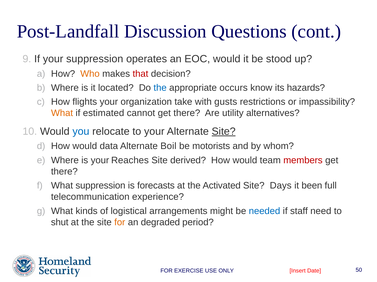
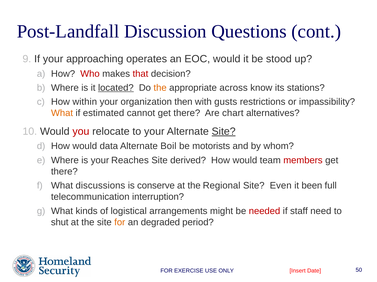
your suppression: suppression -> approaching (95, 59)
Who colour: orange -> red (90, 74)
located underline: none -> present (116, 88)
the colour: blue -> orange (160, 88)
occurs: occurs -> across (234, 88)
hazards: hazards -> stations (306, 88)
flights: flights -> within (85, 102)
take: take -> then (183, 102)
utility: utility -> chart (233, 113)
you colour: blue -> red (81, 132)
What suppression: suppression -> discussions (100, 186)
forecasts: forecasts -> conserve (156, 186)
Activated: Activated -> Regional (222, 186)
Days: Days -> Even (281, 186)
experience: experience -> interruption (158, 197)
needed colour: blue -> red (264, 211)
